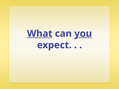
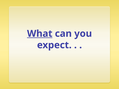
you underline: present -> none (83, 34)
